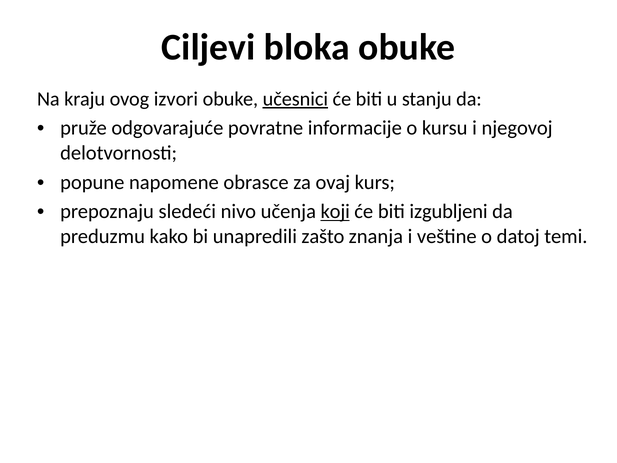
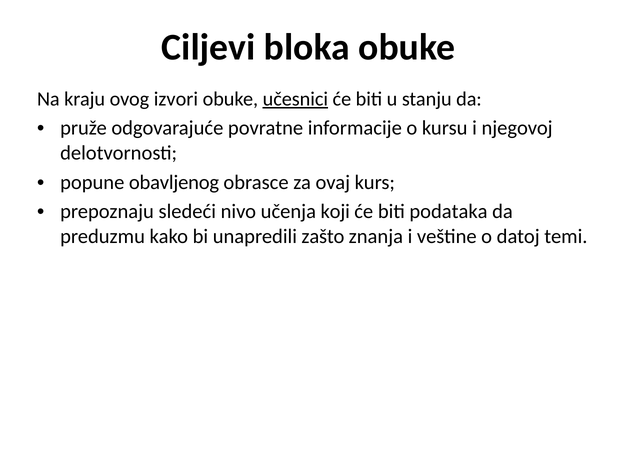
napomene: napomene -> obavljenog (174, 182)
koji underline: present -> none (335, 211)
izgubljeni: izgubljeni -> podataka (449, 211)
